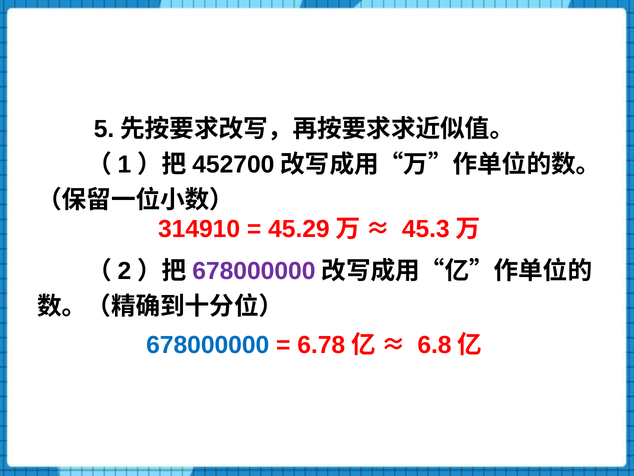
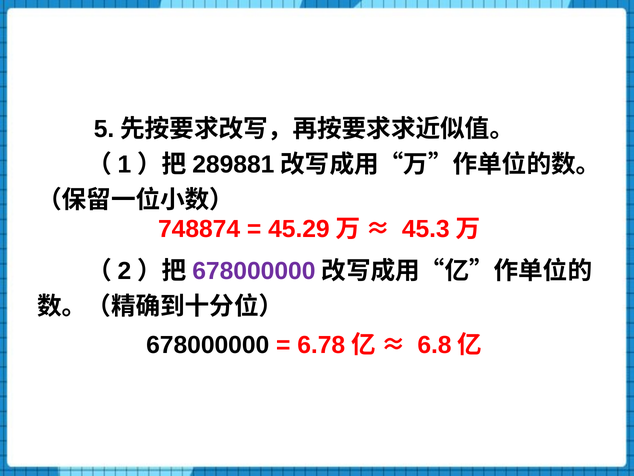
452700: 452700 -> 289881 (233, 164)
314910: 314910 -> 748874 (199, 229)
678000000 colour: blue -> black (208, 345)
